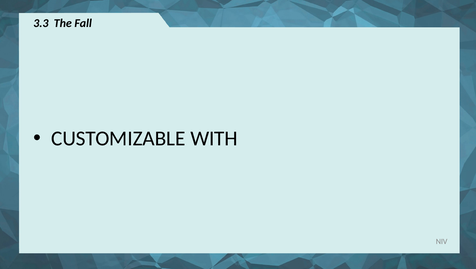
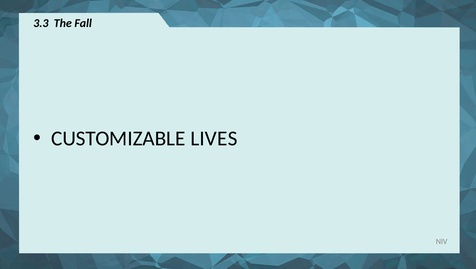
WITH: WITH -> LIVES (214, 138)
